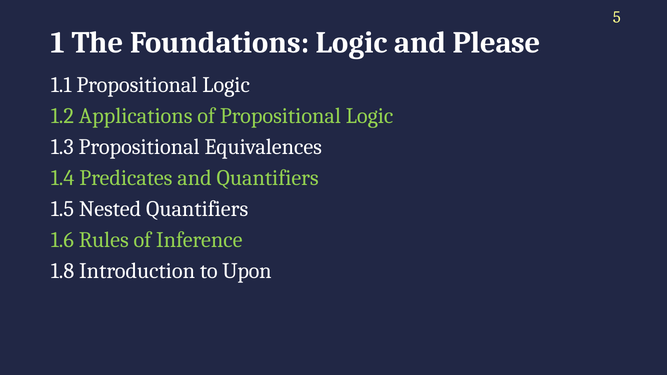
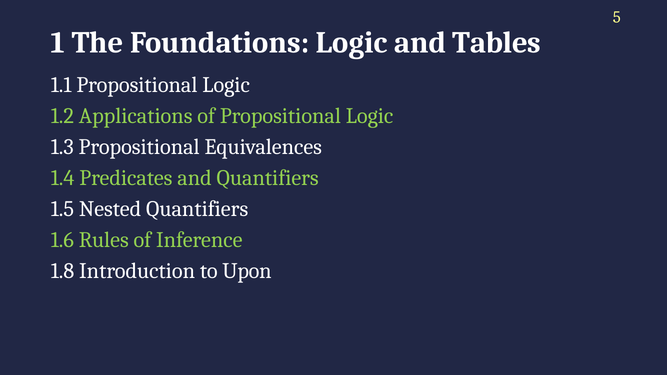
Please: Please -> Tables (497, 43)
